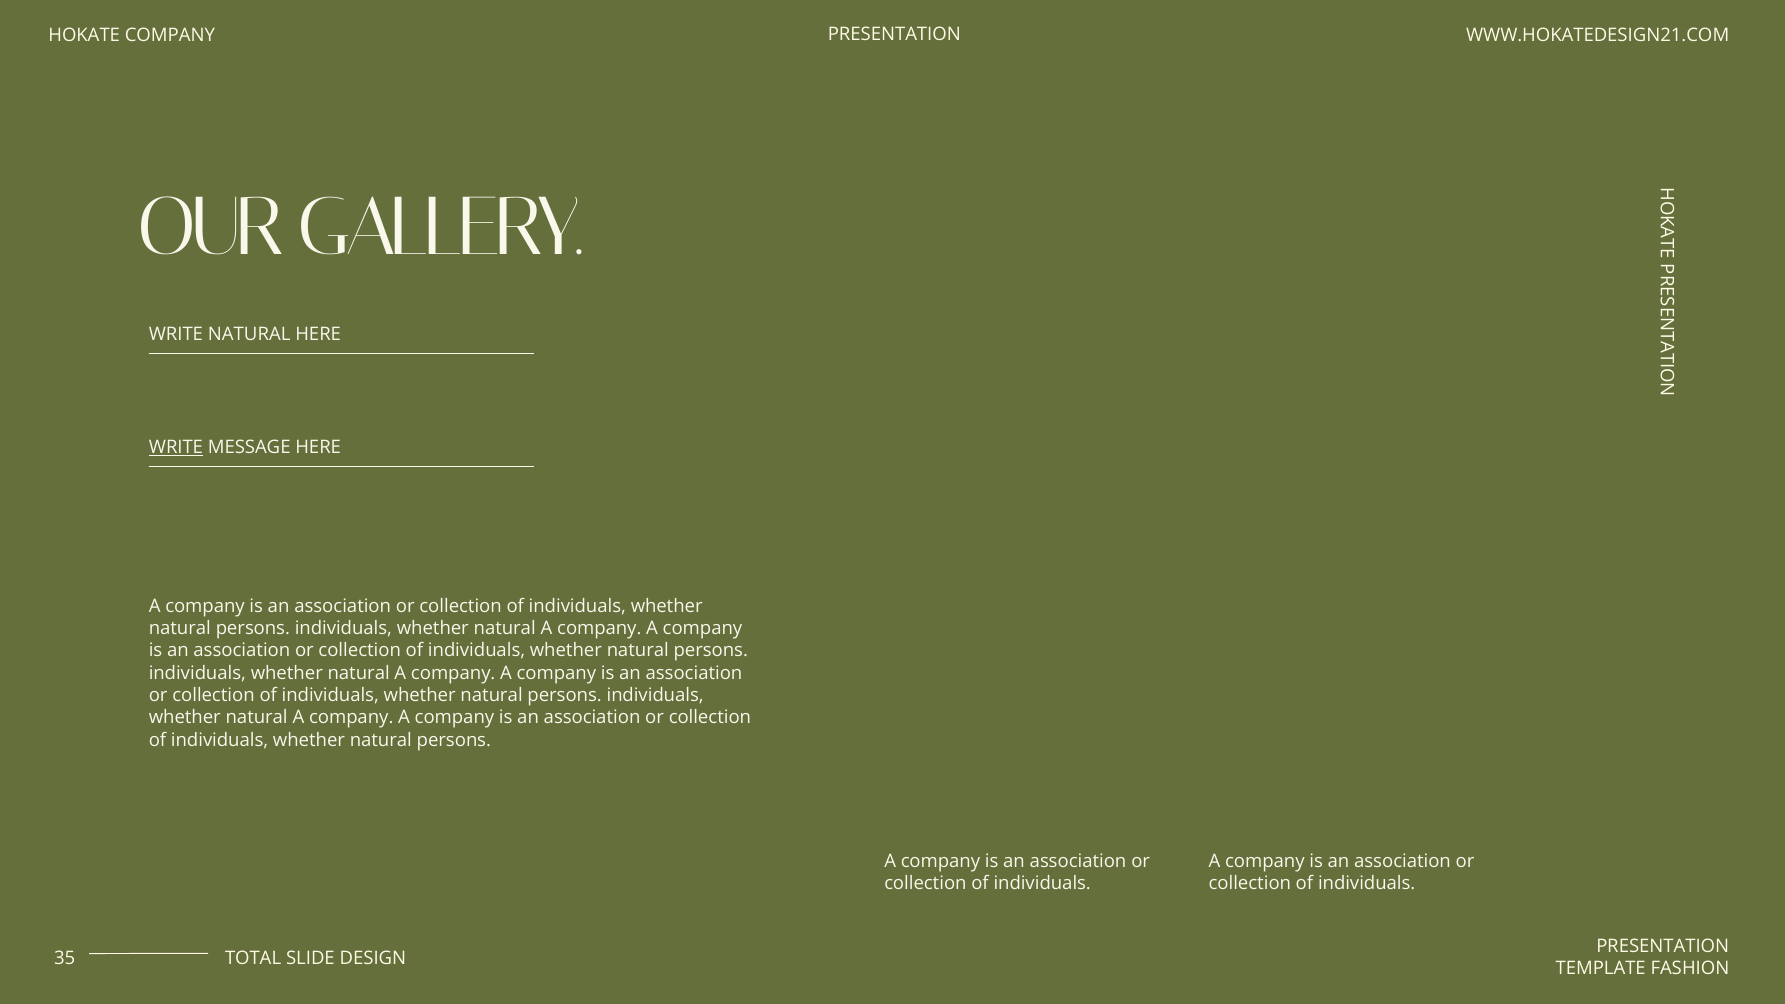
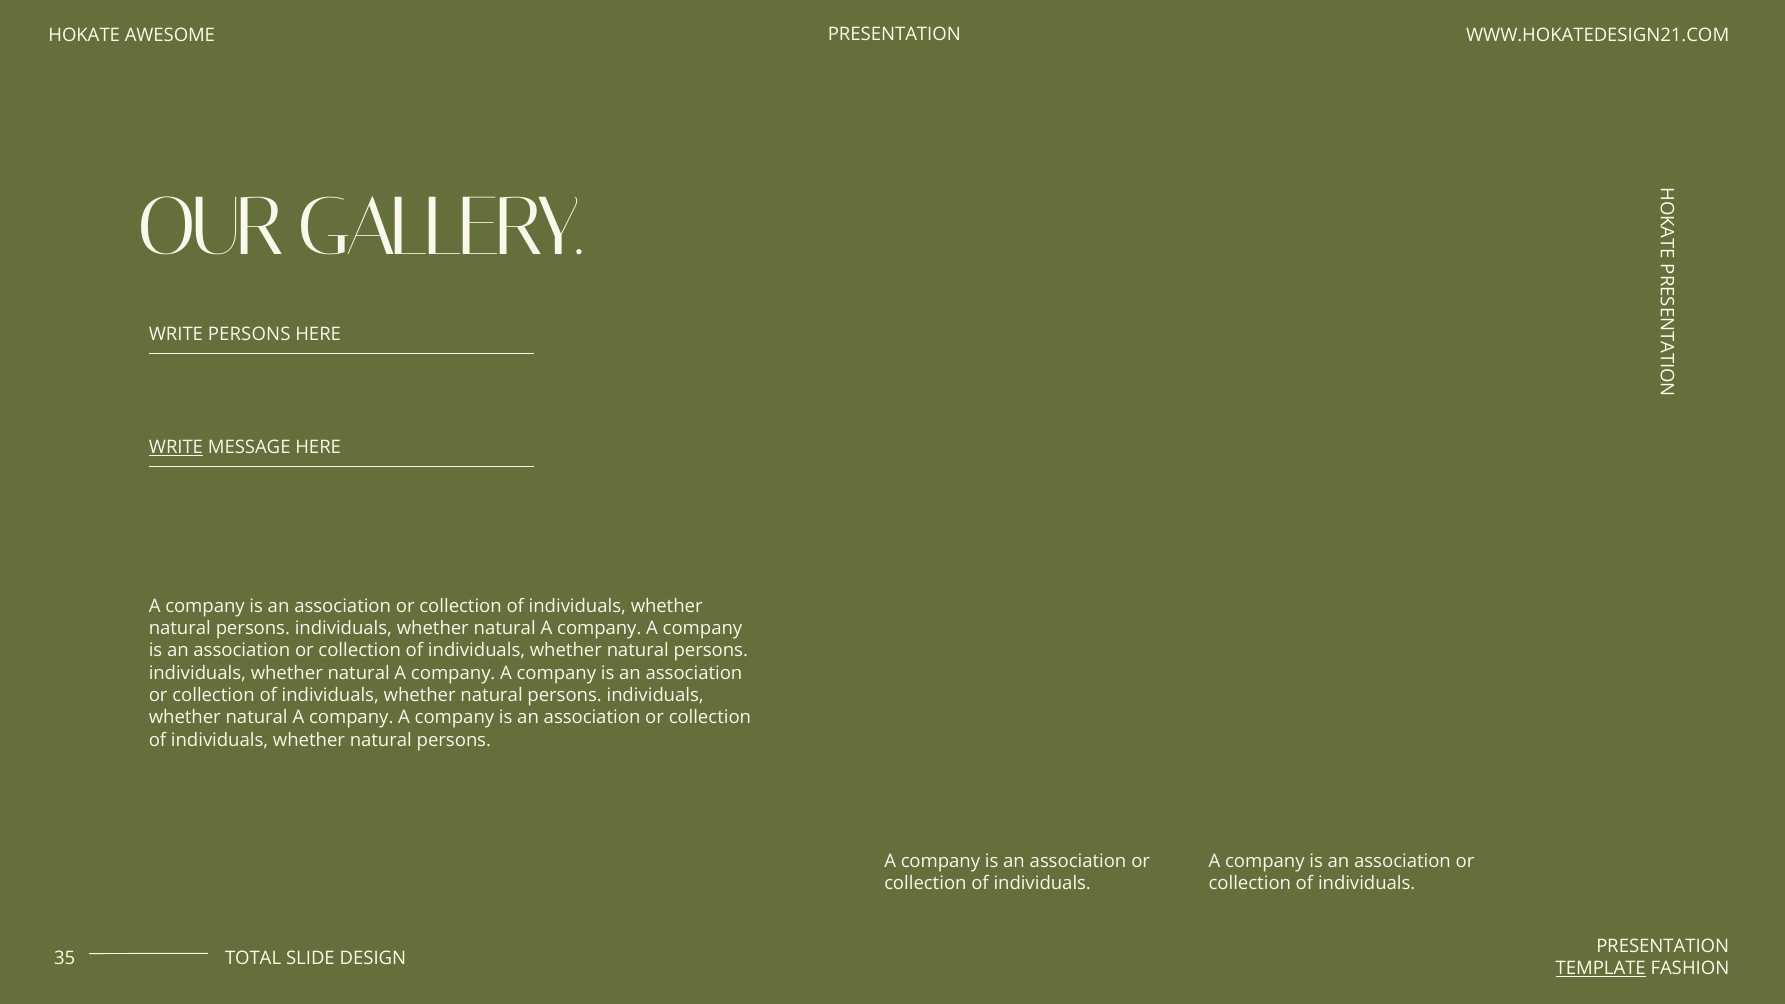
HOKATE COMPANY: COMPANY -> AWESOME (170, 35)
WRITE NATURAL: NATURAL -> PERSONS (249, 334)
TEMPLATE underline: none -> present (1601, 969)
